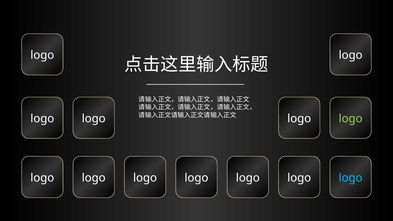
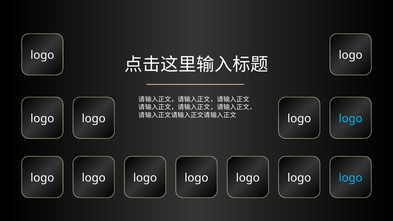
logo colour: light green -> light blue (351, 119)
